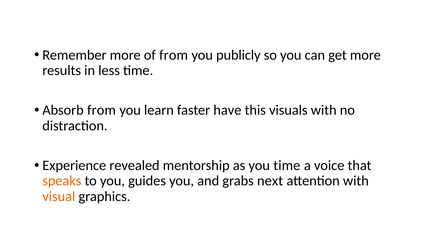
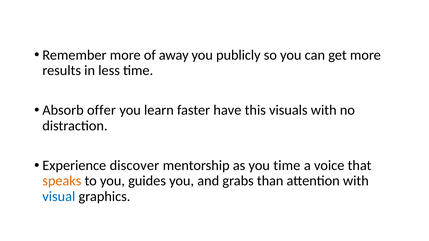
of from: from -> away (174, 55)
Absorb from: from -> offer (101, 110)
revealed: revealed -> discover (134, 166)
next: next -> than (270, 181)
visual colour: orange -> blue (59, 197)
